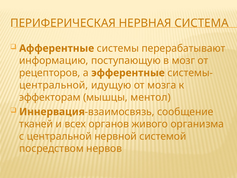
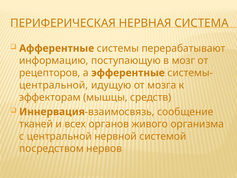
ментол: ментол -> средств (151, 97)
